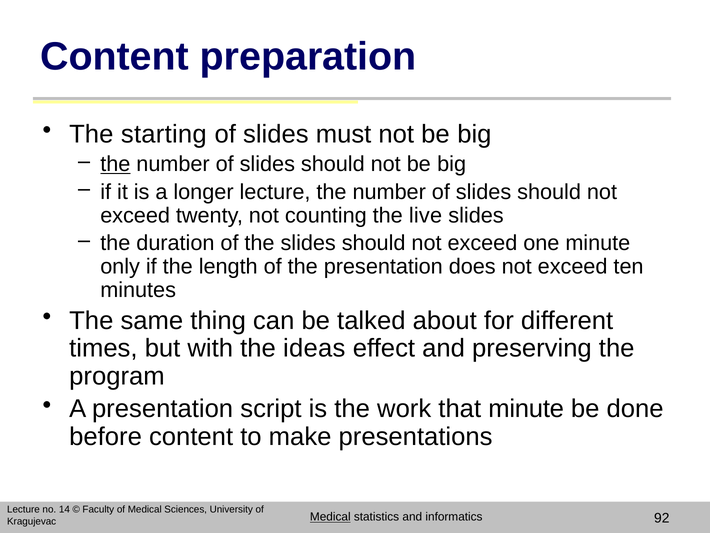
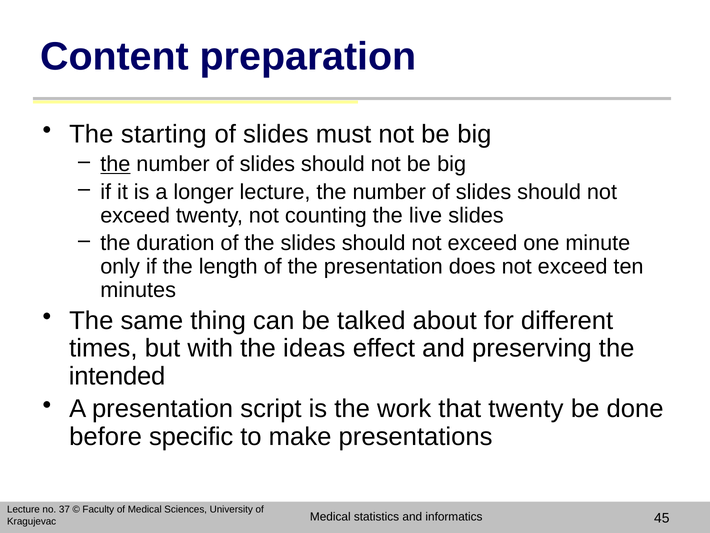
program: program -> intended (117, 376)
that minute: minute -> twenty (526, 409)
before content: content -> specific (191, 436)
14: 14 -> 37 (64, 509)
Medical underline: present -> none (330, 517)
92: 92 -> 45 (662, 518)
